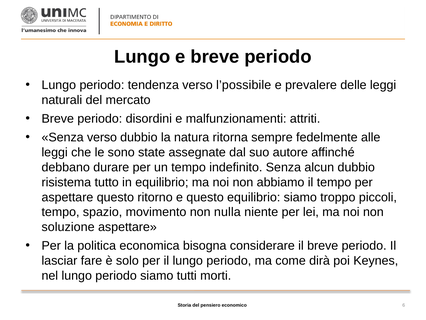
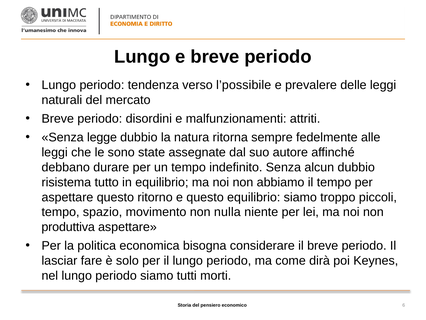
Senza verso: verso -> legge (102, 137)
soluzione: soluzione -> produttiva (68, 227)
